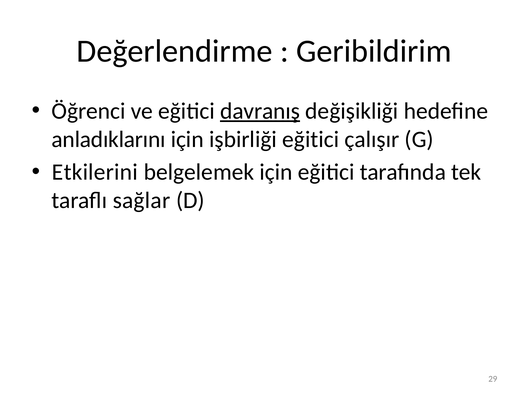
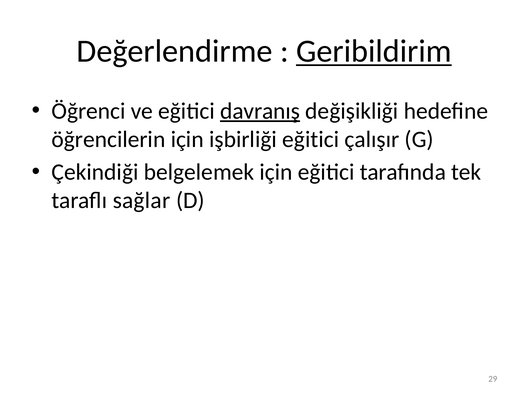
Geribildirim underline: none -> present (374, 51)
anladıklarını: anladıklarını -> öğrencilerin (108, 139)
Etkilerini: Etkilerini -> Çekindiği (95, 172)
